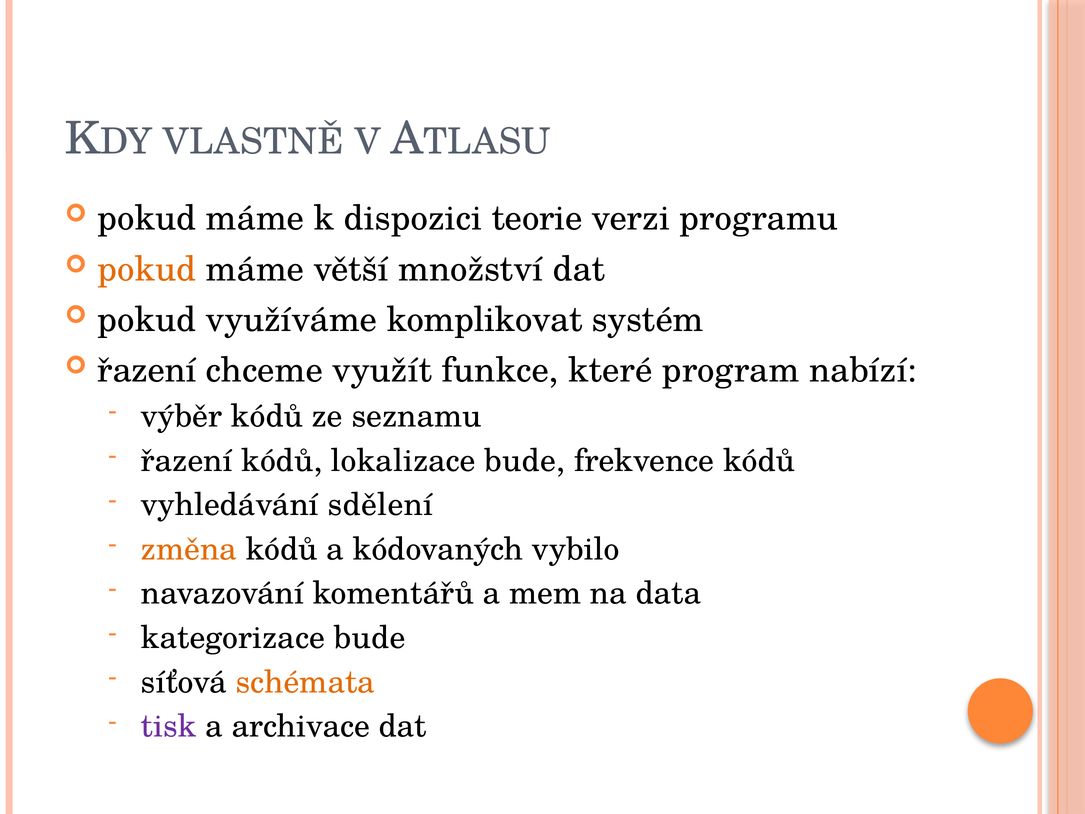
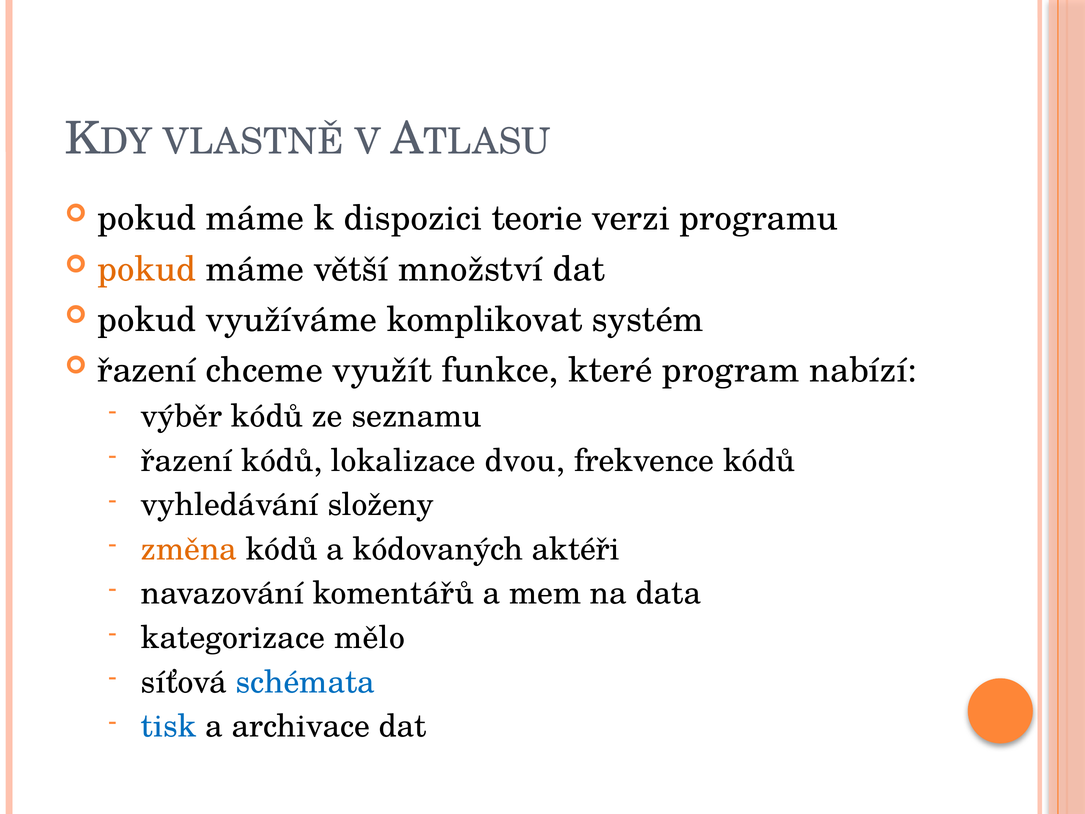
lokalizace bude: bude -> dvou (525, 460)
sdělení: sdělení -> složeny (381, 505)
vybilo: vybilo -> aktéři (576, 549)
kategorizace bude: bude -> mělo (369, 638)
schémata colour: orange -> blue (305, 682)
tisk colour: purple -> blue (169, 726)
